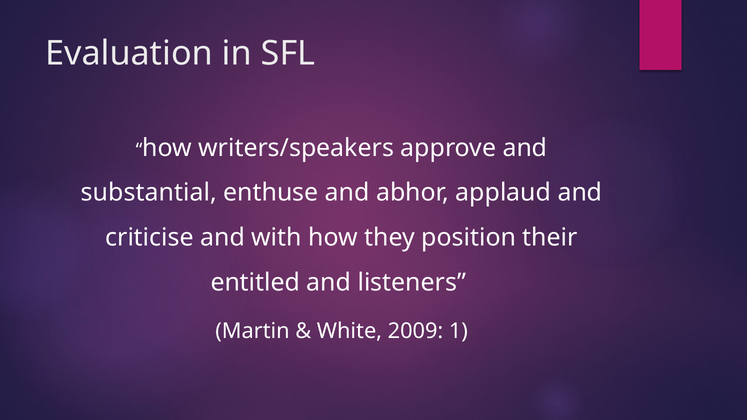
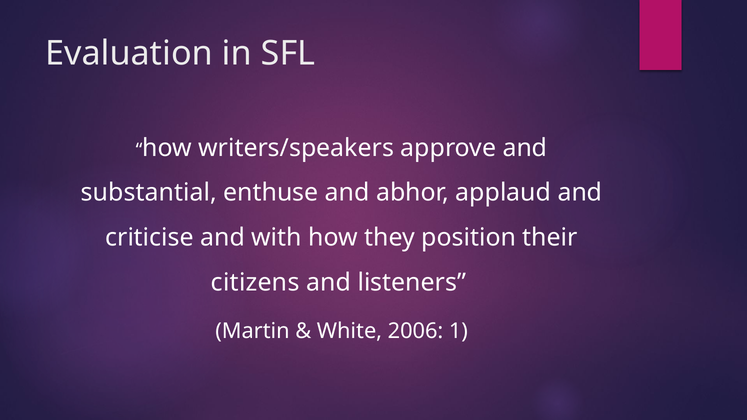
entitled: entitled -> citizens (255, 282)
2009: 2009 -> 2006 (415, 331)
